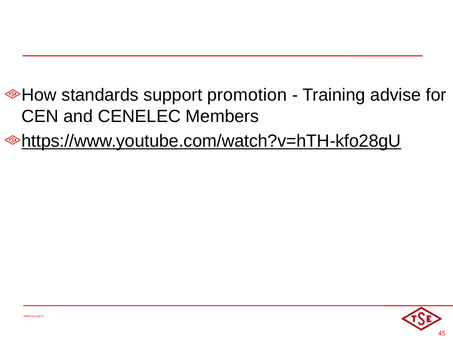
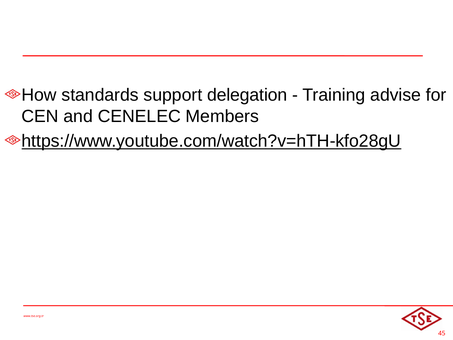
promotion: promotion -> delegation (247, 95)
